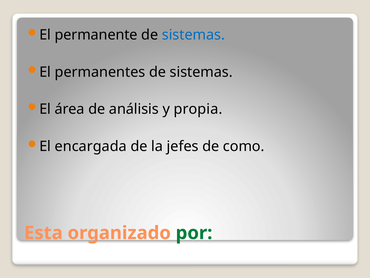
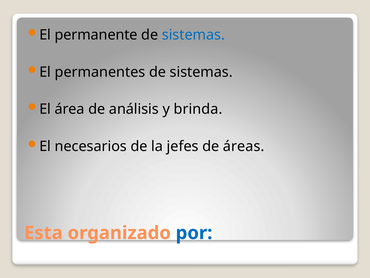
propia: propia -> brinda (198, 109)
encargada: encargada -> necesarios (91, 146)
como: como -> áreas (244, 146)
por colour: green -> blue (194, 233)
